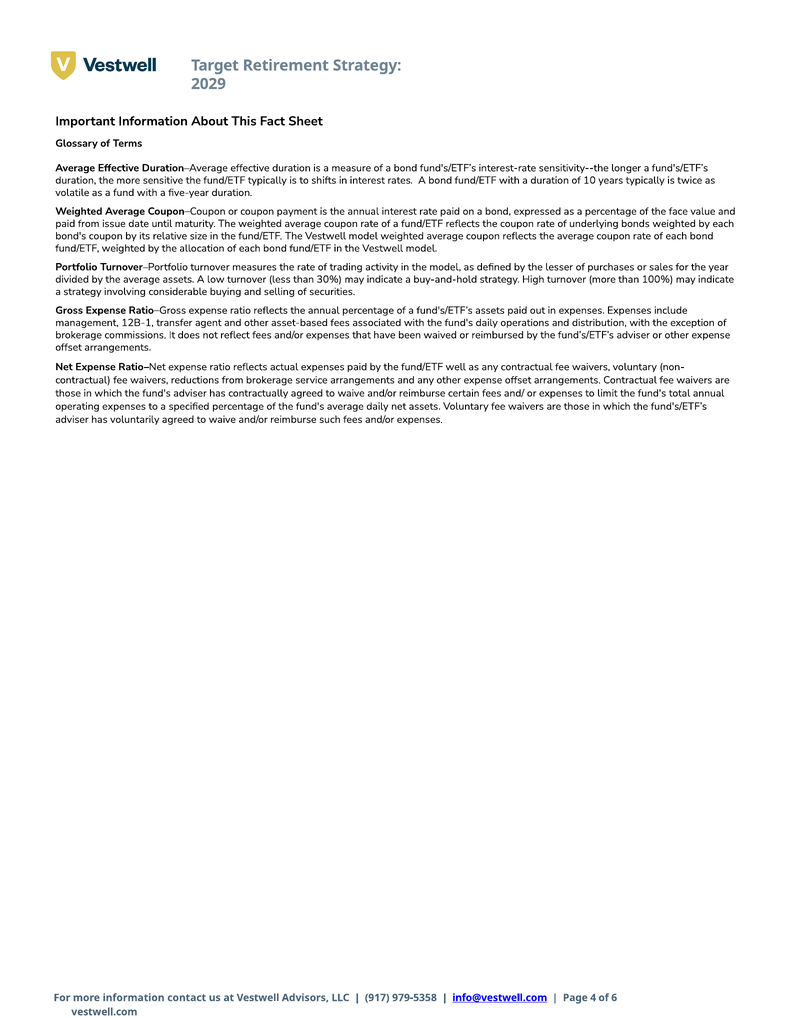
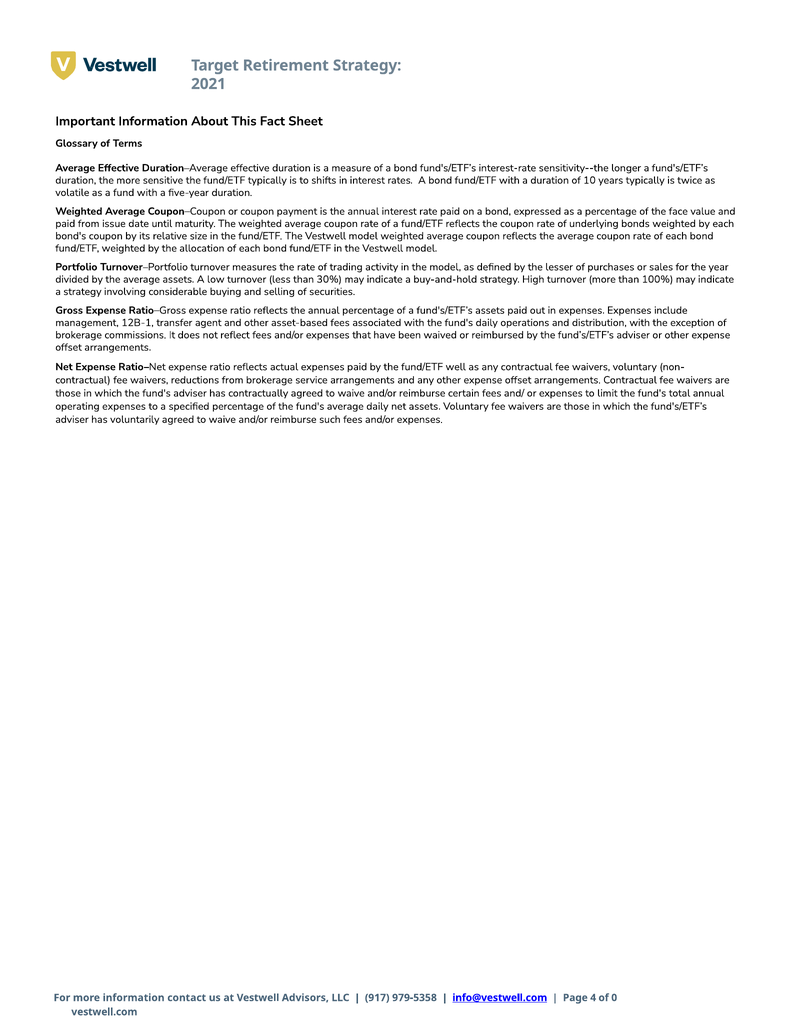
2029: 2029 -> 2021 (209, 84)
6: 6 -> 0 (614, 998)
